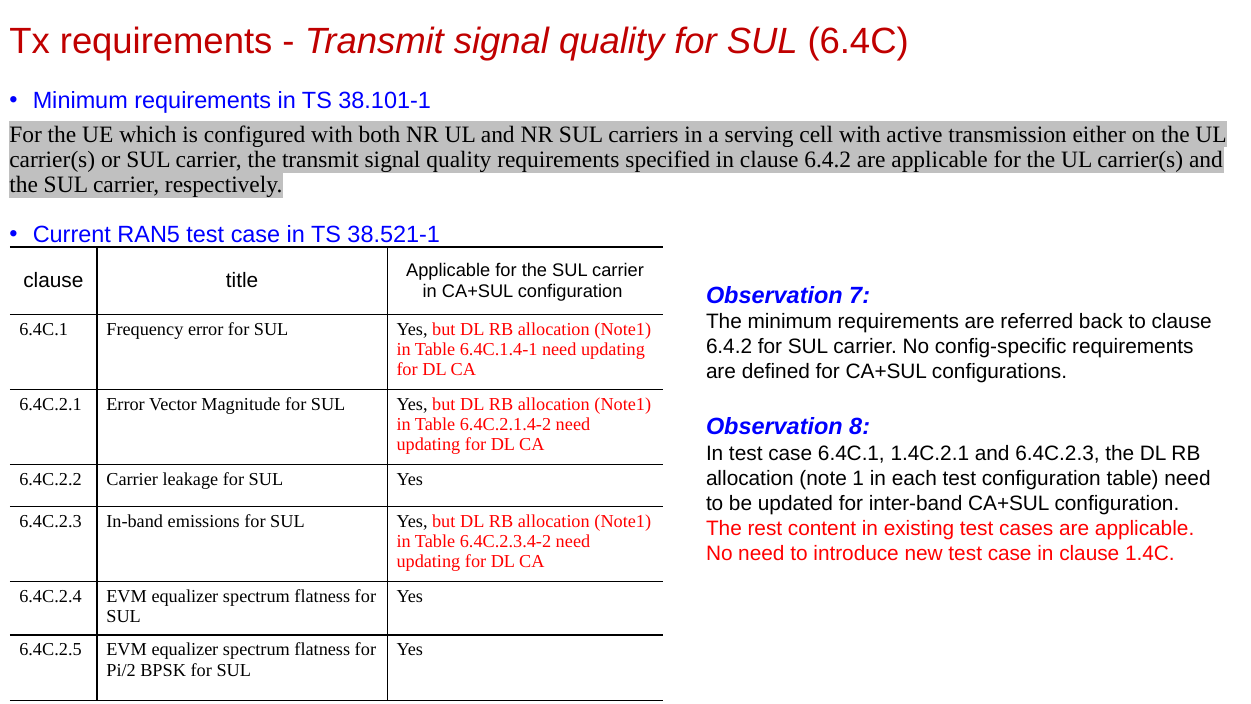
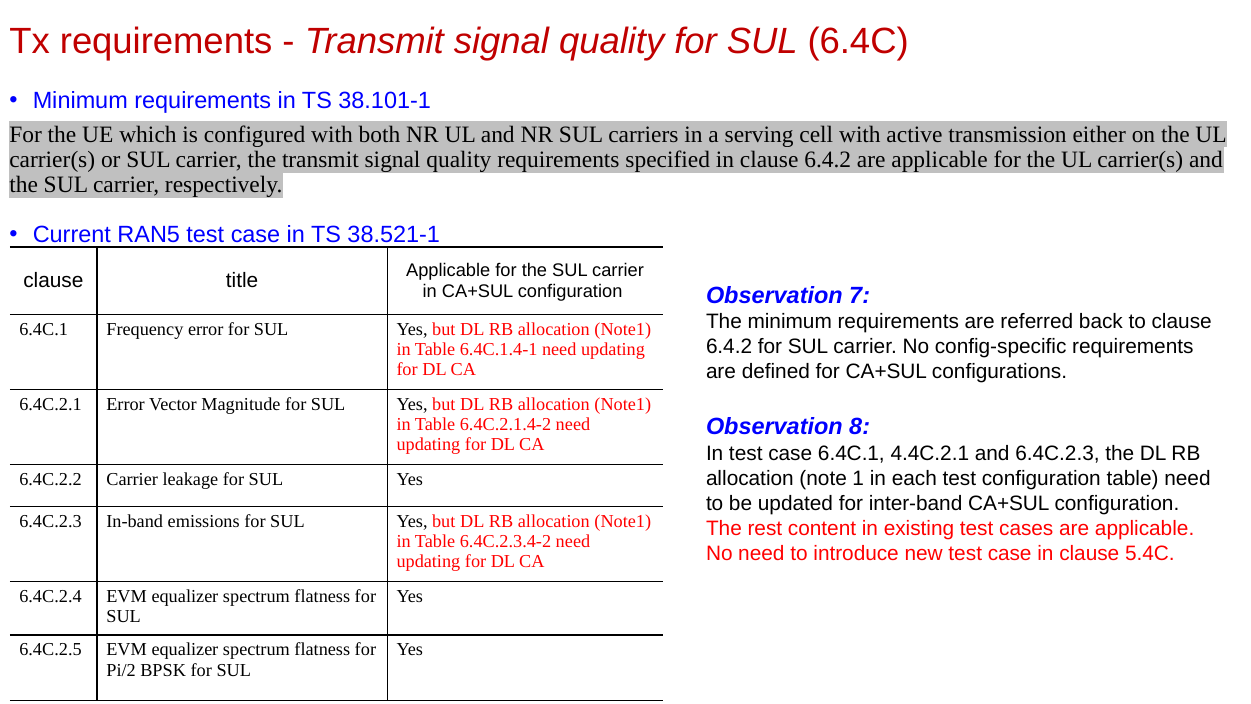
1.4C.2.1: 1.4C.2.1 -> 4.4C.2.1 (930, 453)
1.4C: 1.4C -> 5.4C (1150, 553)
